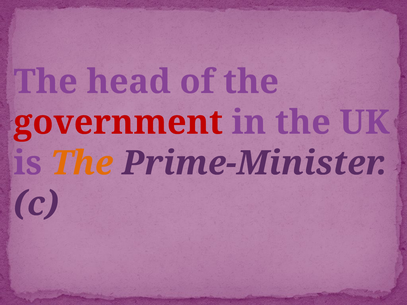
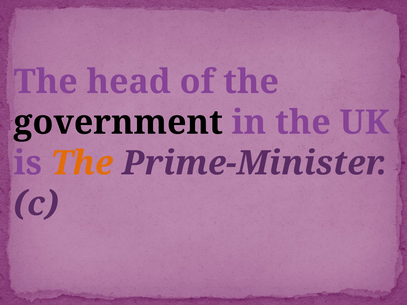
government colour: red -> black (118, 123)
